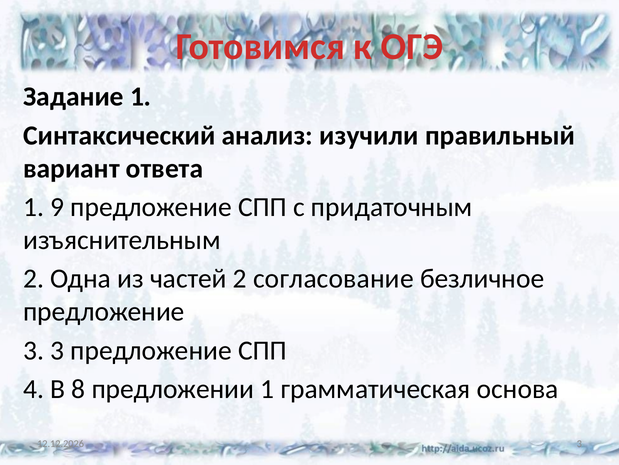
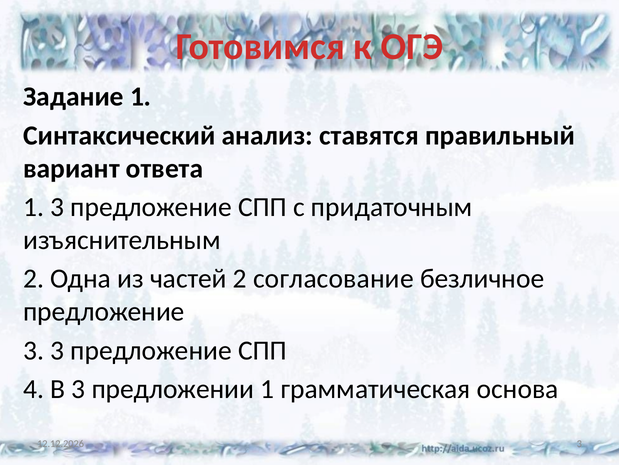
изучили: изучили -> ставятся (369, 135)
1 9: 9 -> 3 (57, 207)
В 8: 8 -> 3 (78, 388)
